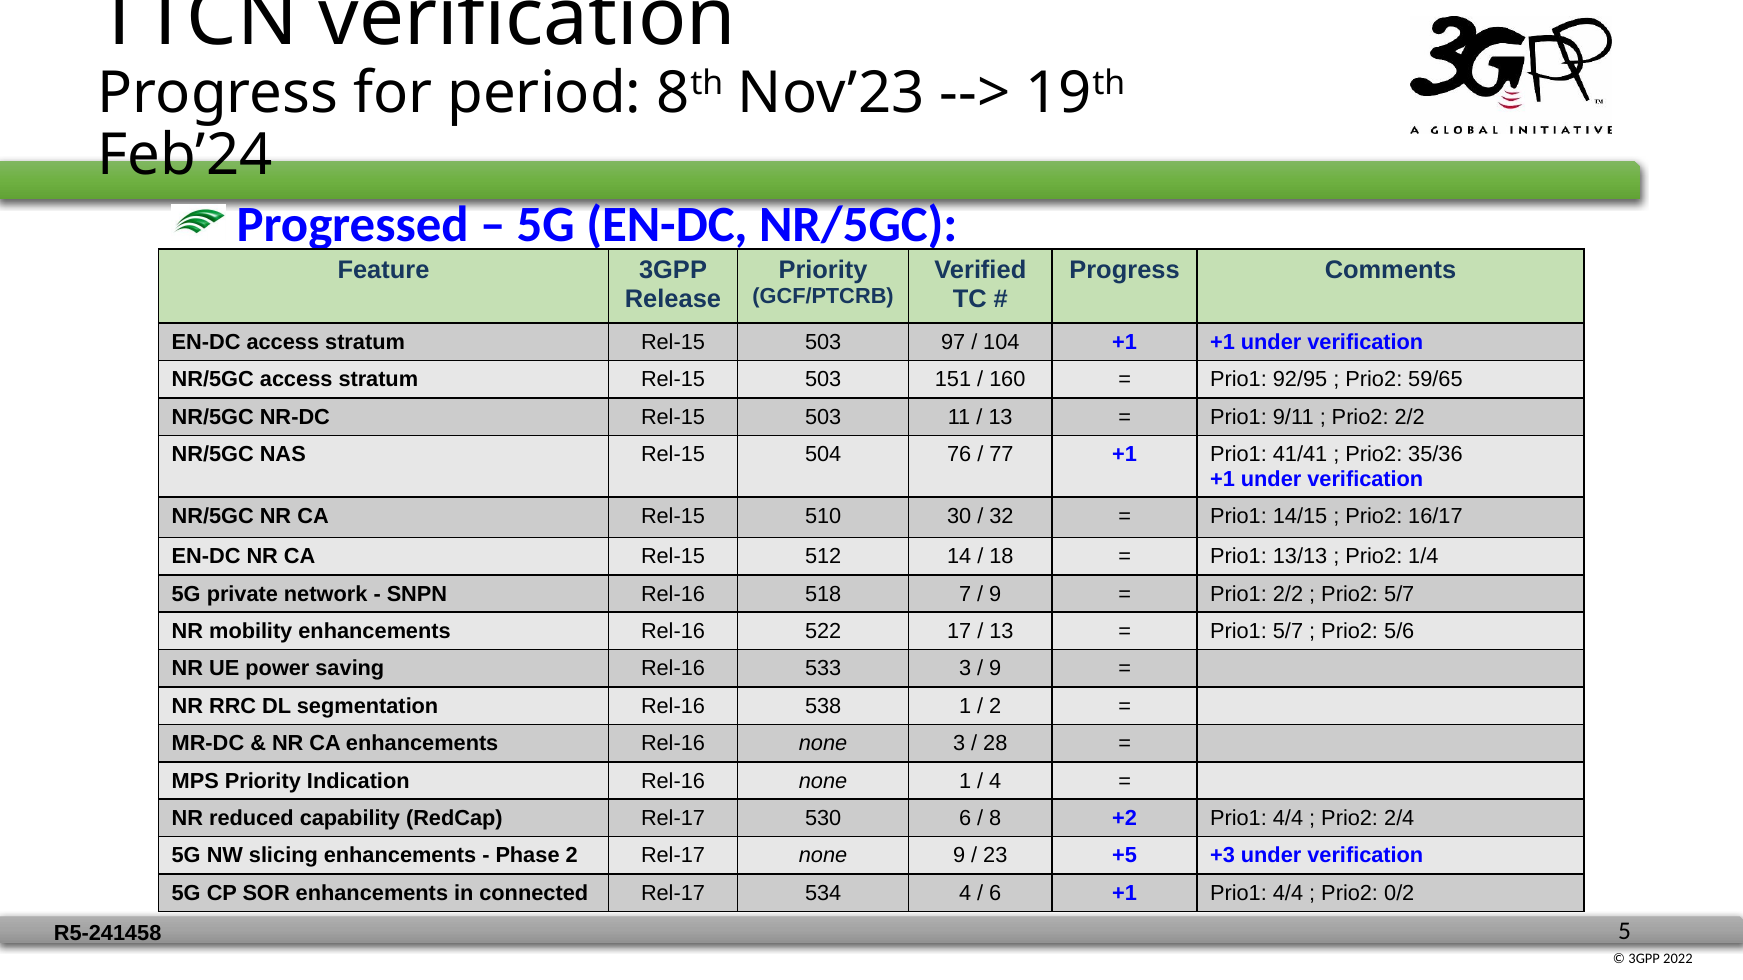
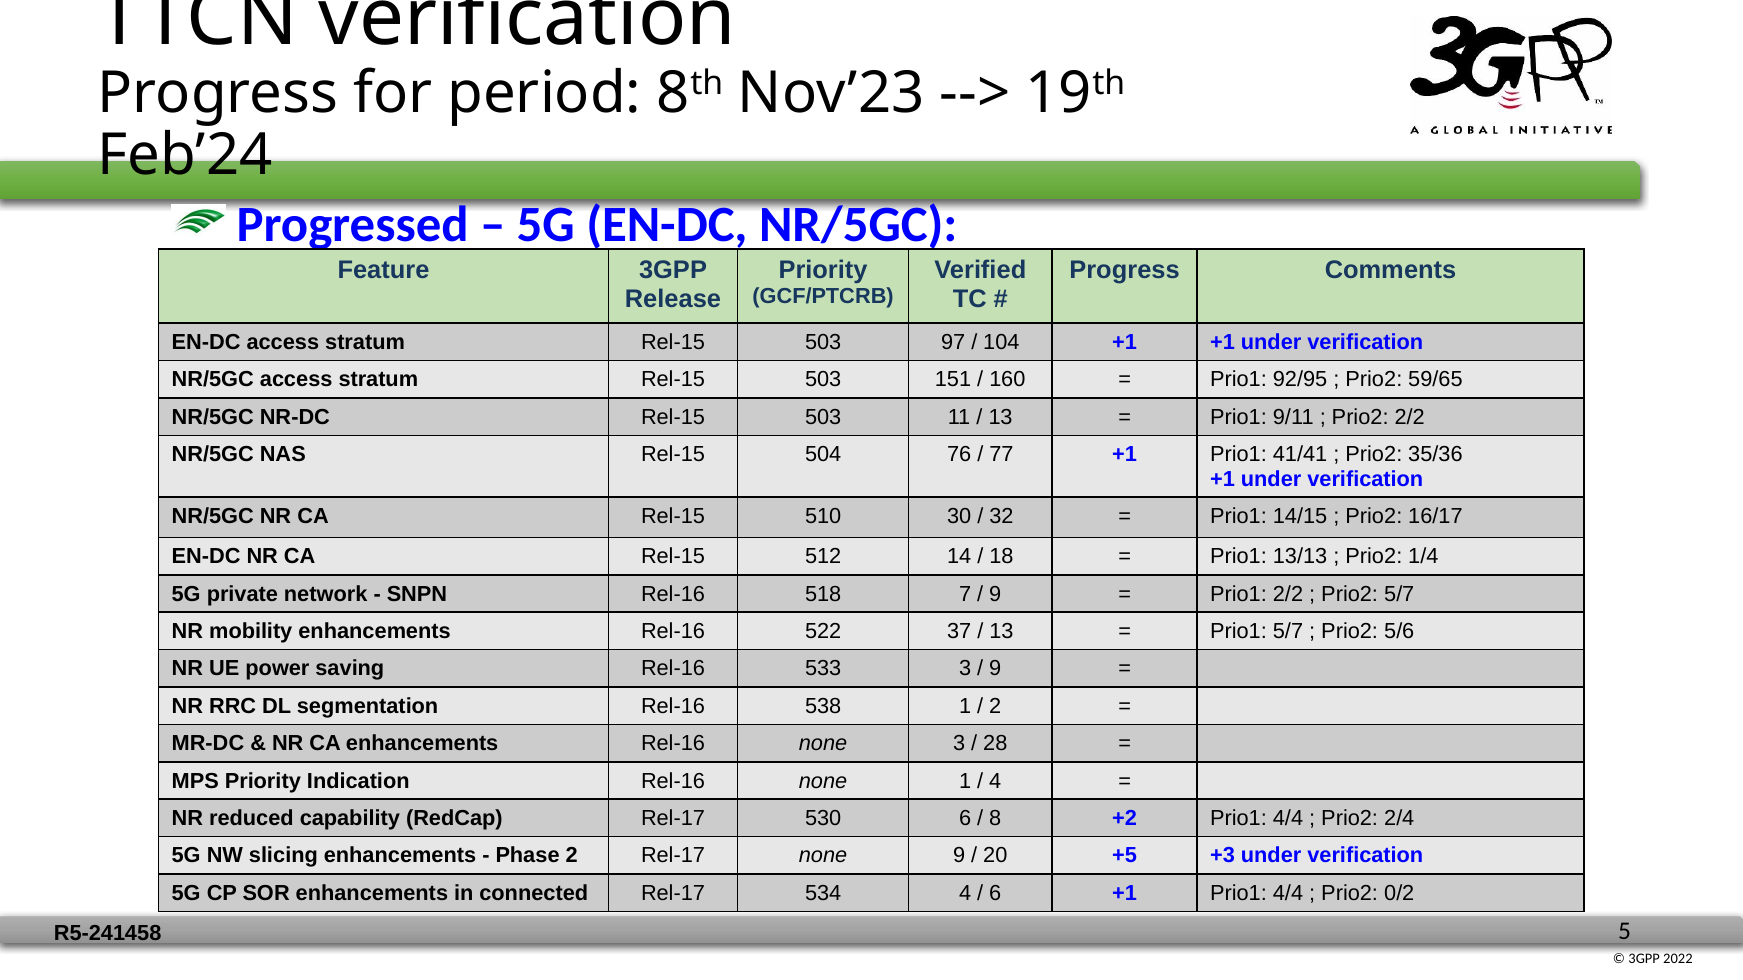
17: 17 -> 37 (959, 632)
23: 23 -> 20 (995, 856)
